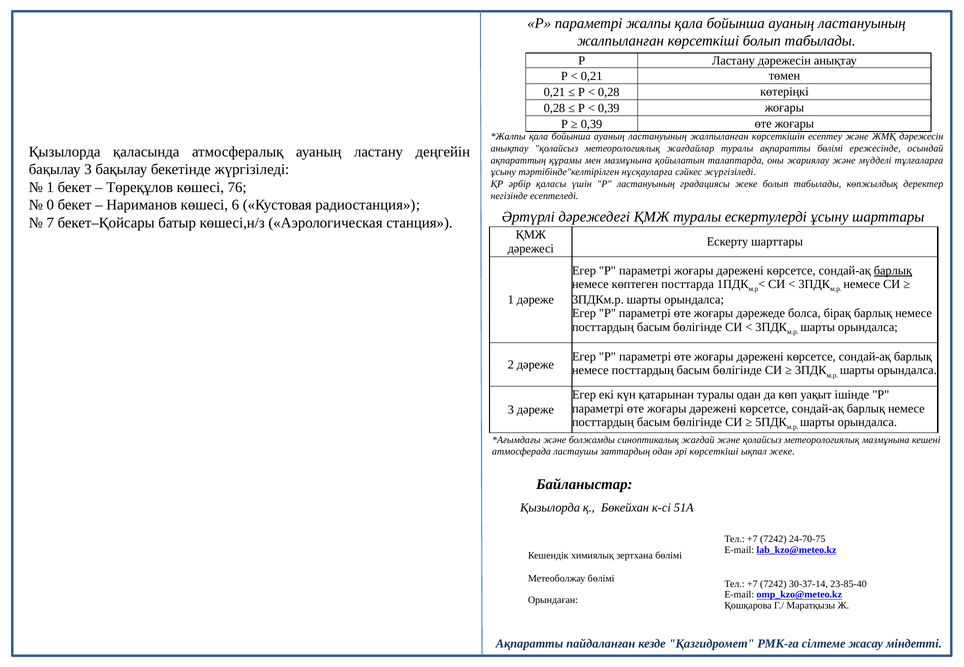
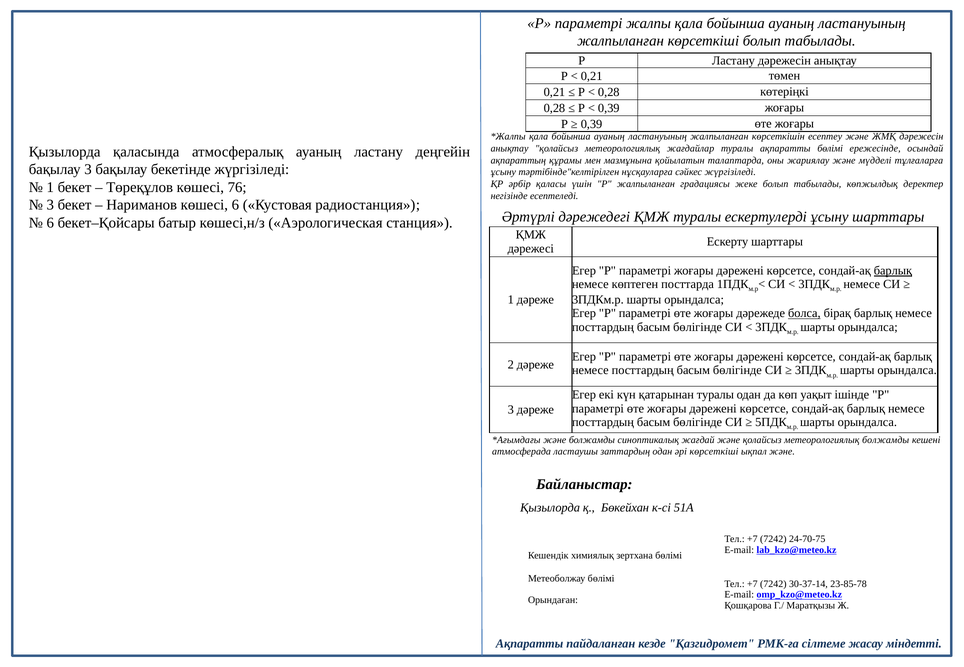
Р ластануының: ластануының -> жалпыланған (646, 184)
0: 0 -> 3 (50, 205)
7: 7 -> 6 (50, 223)
болса underline: none -> present (804, 314)
метеорологиялық мазмұнына: мазмұнына -> болжамды (886, 440)
ықпал жеке: жеке -> және (782, 452)
23-85-40: 23-85-40 -> 23-85-78 (849, 584)
